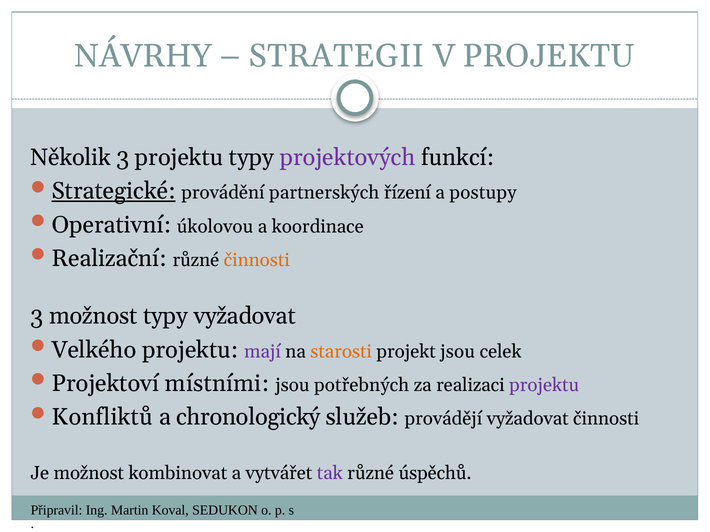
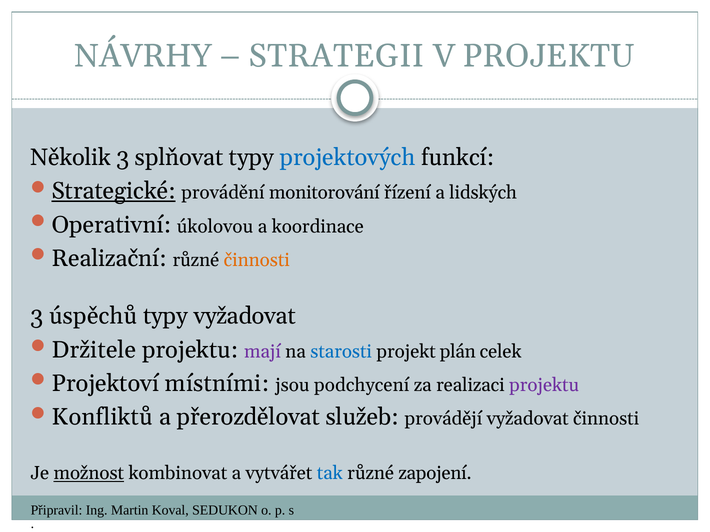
3 projektu: projektu -> splňovat (179, 157)
projektových colour: purple -> blue (348, 157)
partnerských: partnerských -> monitorování (324, 193)
postupy: postupy -> lidských (483, 193)
3 možnost: možnost -> úspěchů (93, 316)
Velkého: Velkého -> Držitele (94, 350)
starosti colour: orange -> blue (341, 352)
projekt jsou: jsou -> plán (458, 352)
potřebných: potřebných -> podchycení (362, 385)
chronologický: chronologický -> přerozdělovat (248, 418)
možnost underline: none -> present (89, 474)
tak colour: purple -> blue (330, 474)
úspěchů: úspěchů -> zapojení (435, 474)
